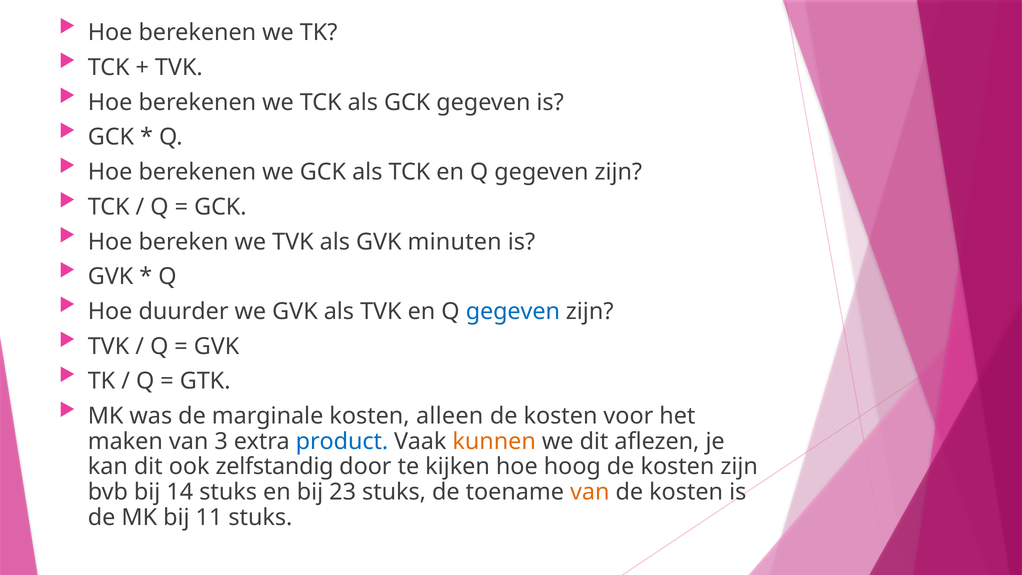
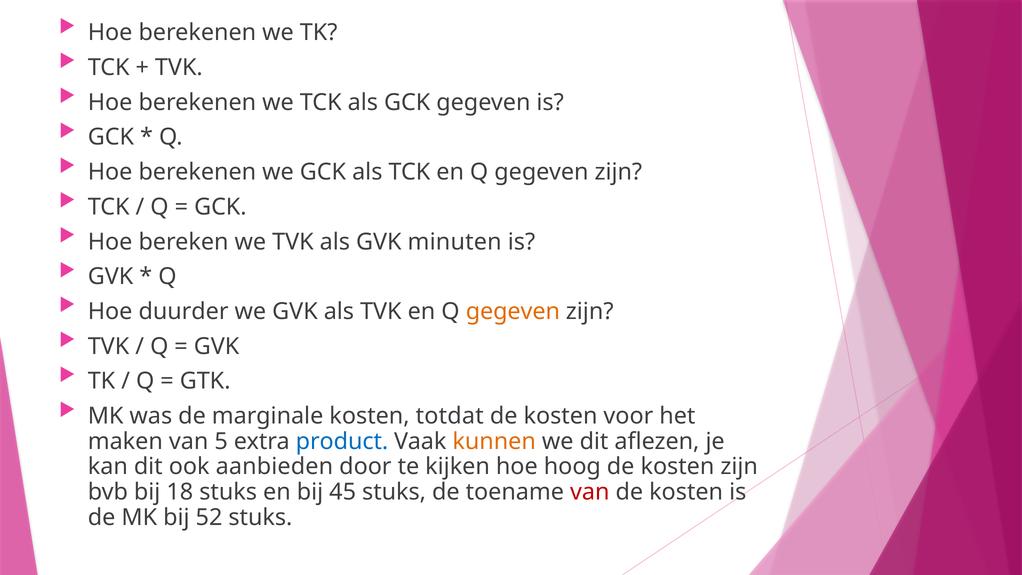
gegeven colour: blue -> orange (513, 311)
alleen: alleen -> totdat (450, 416)
3: 3 -> 5 (221, 441)
zelfstandig: zelfstandig -> aanbieden (274, 467)
14: 14 -> 18 (180, 492)
23: 23 -> 45 (343, 492)
van colour: orange -> red (590, 492)
11: 11 -> 52 (209, 517)
